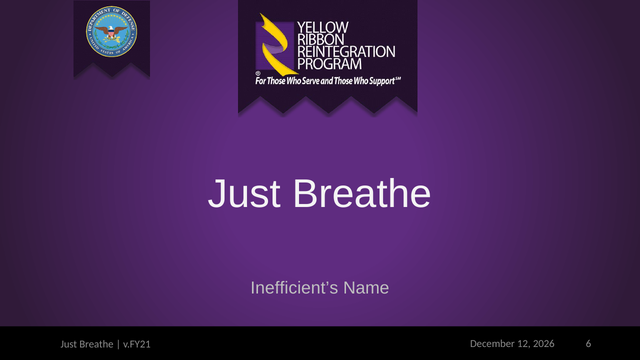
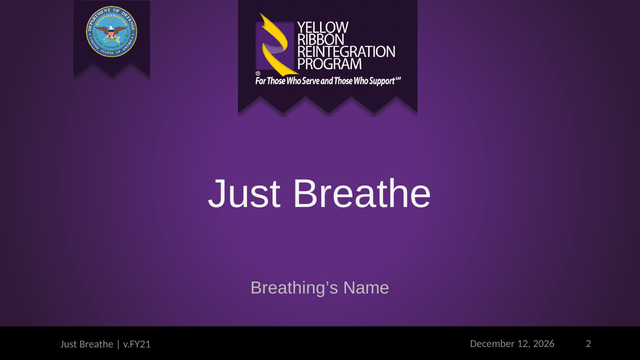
Inefficient’s: Inefficient’s -> Breathing’s (294, 288)
6: 6 -> 2 (589, 344)
